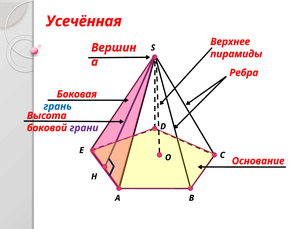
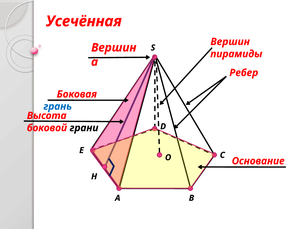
Верхнее: Верхнее -> Вершин (230, 42)
Ребра: Ребра -> Ребер (244, 73)
грани colour: purple -> black (84, 128)
